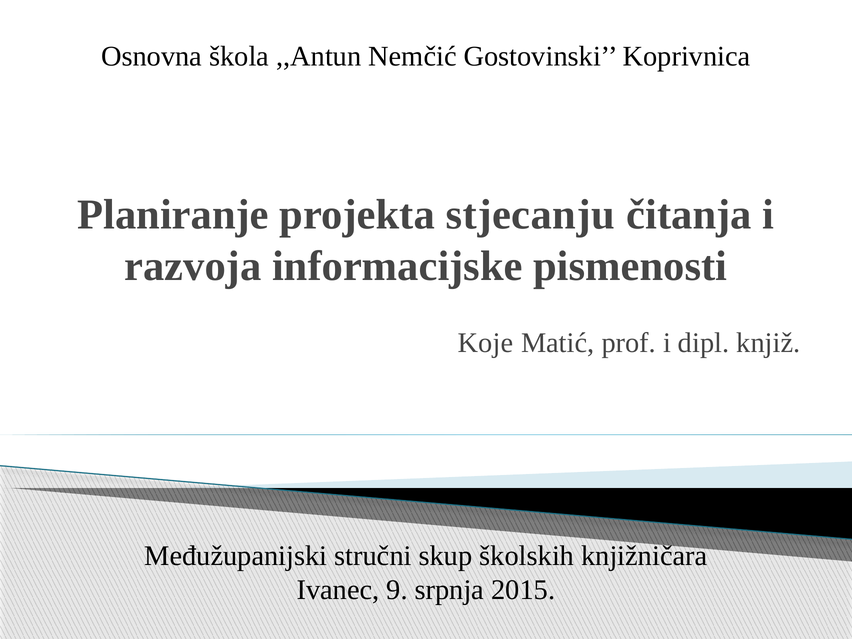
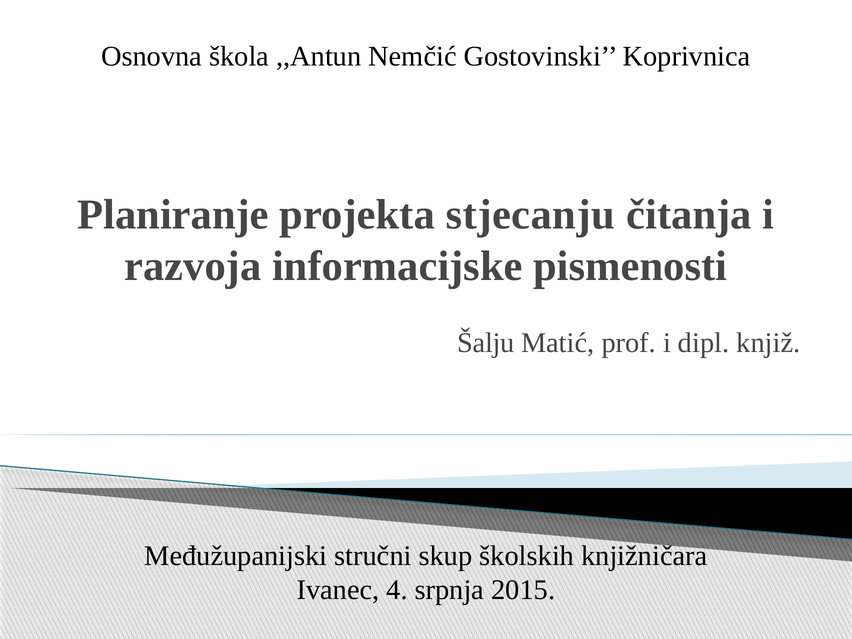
Koje: Koje -> Šalju (486, 343)
9: 9 -> 4 (397, 590)
